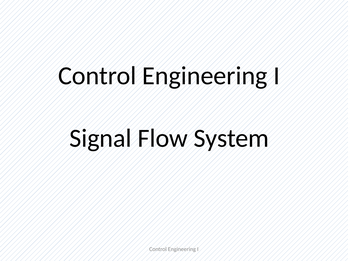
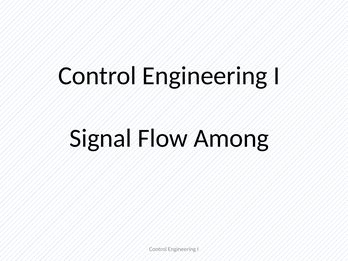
System: System -> Among (231, 138)
